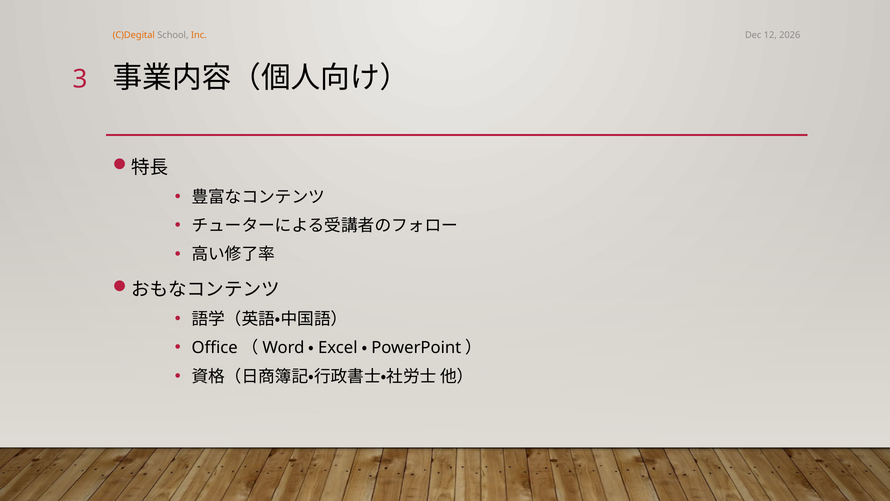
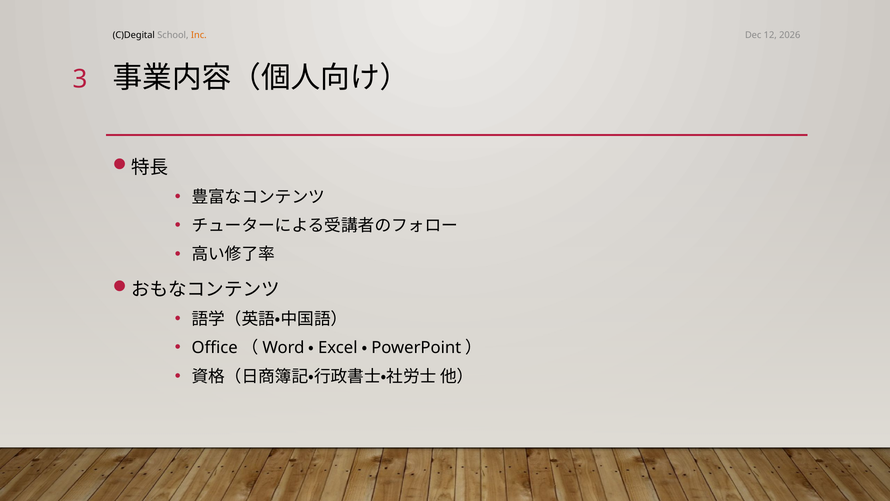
C)Degital colour: orange -> black (134, 35)
